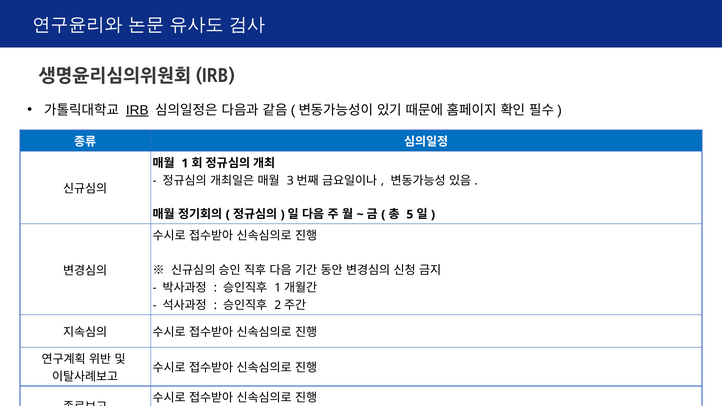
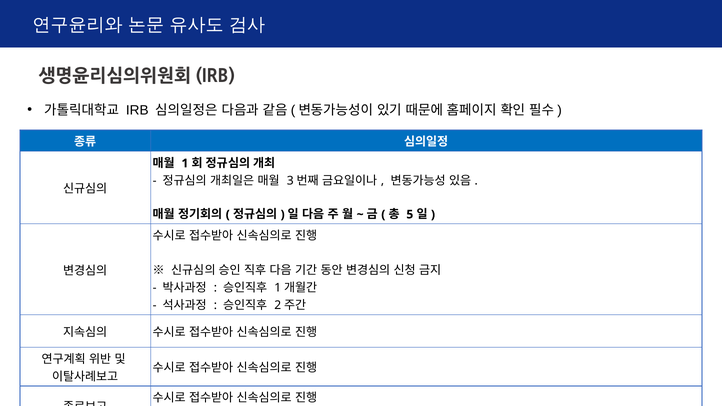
IRB underline: present -> none (137, 110)
